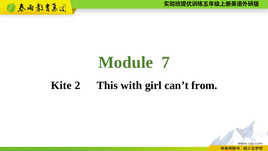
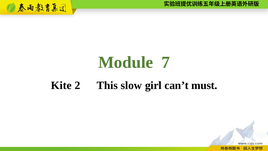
with: with -> slow (131, 85)
from: from -> must (204, 85)
